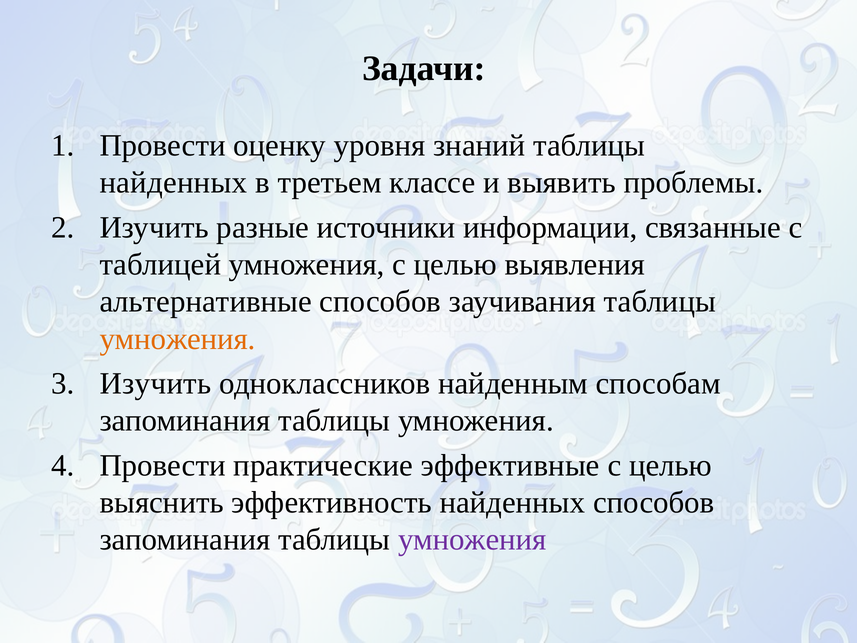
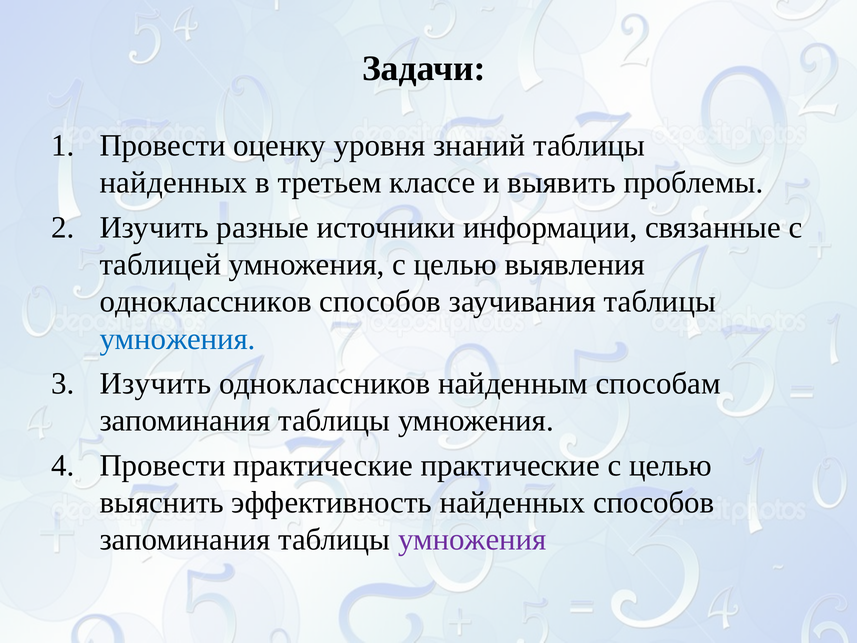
альтернативные: альтернативные -> одноклассников (206, 302)
умножения colour: orange -> blue (178, 339)
практические эффективные: эффективные -> практические (510, 465)
